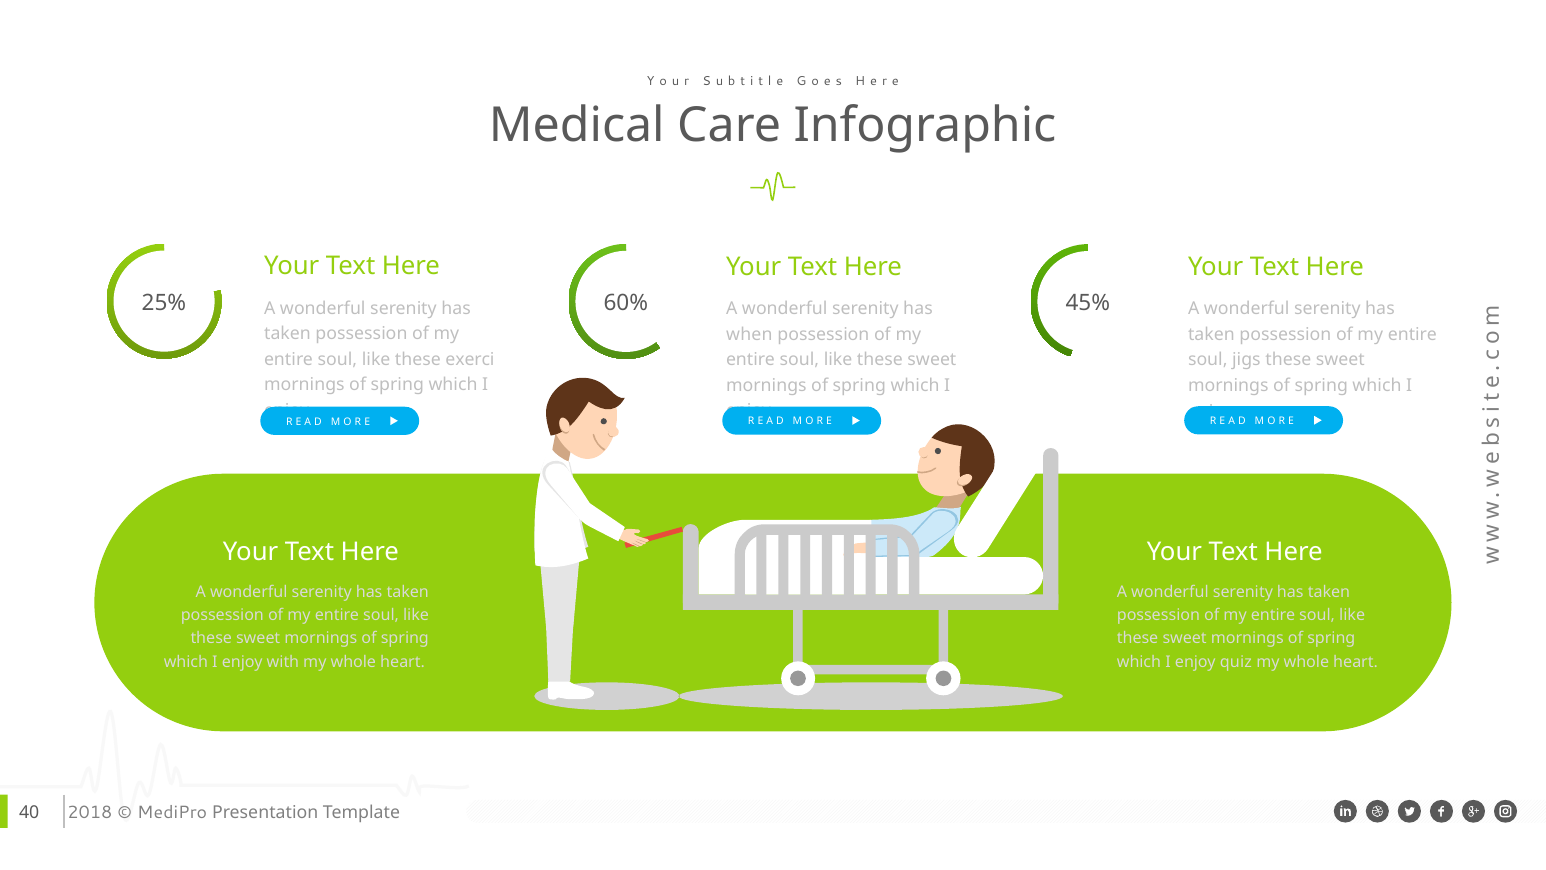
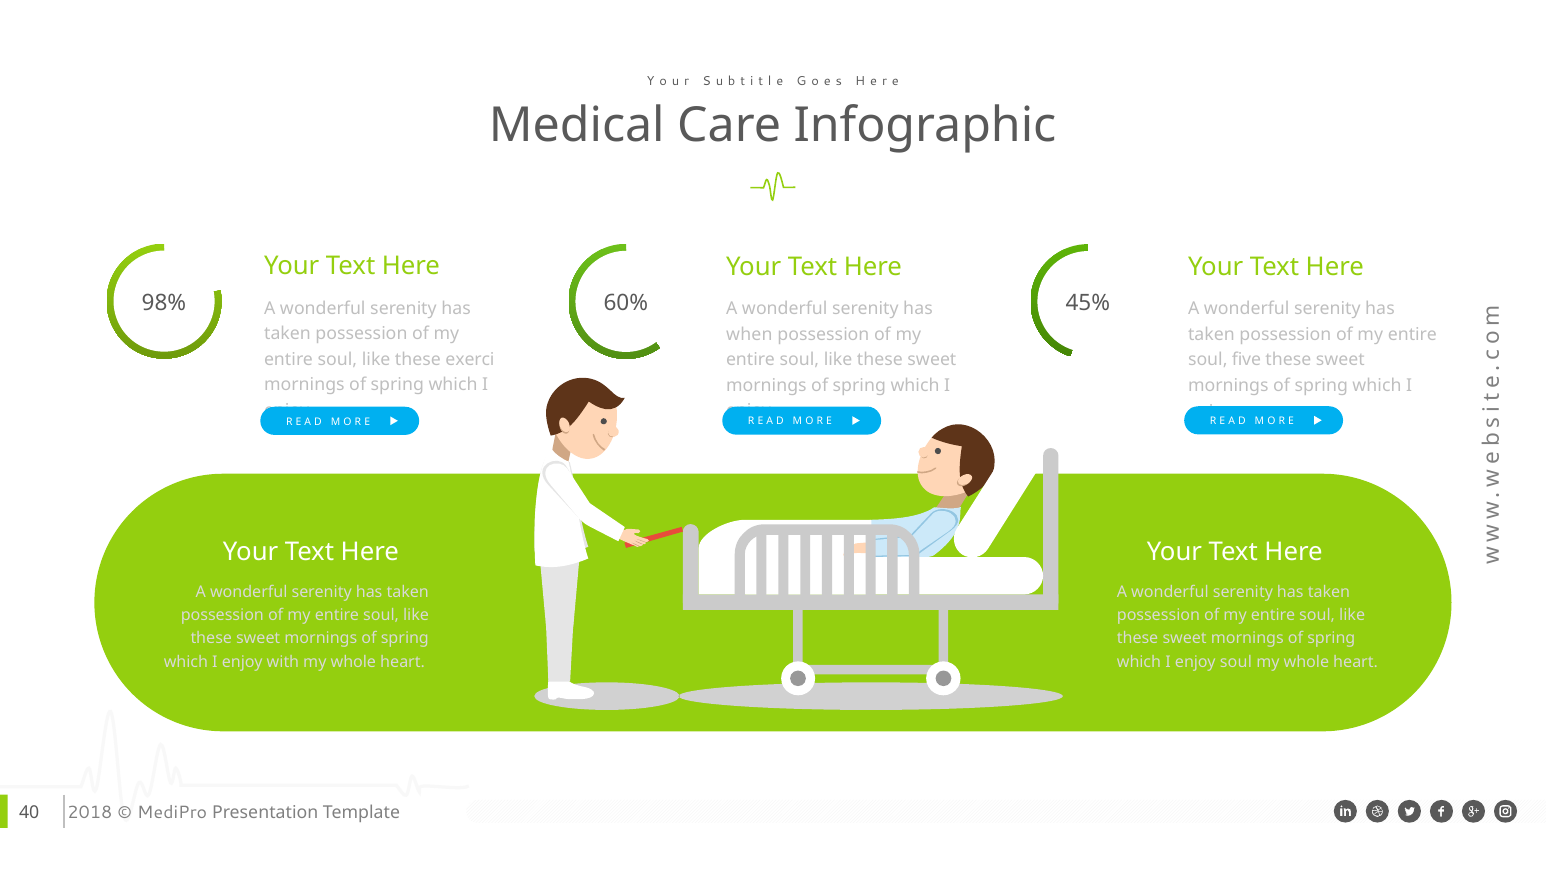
25%: 25% -> 98% (164, 303)
jigs: jigs -> five (1246, 360)
enjoy quiz: quiz -> soul (1236, 662)
